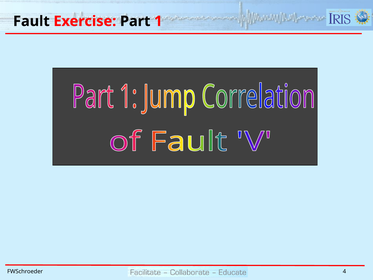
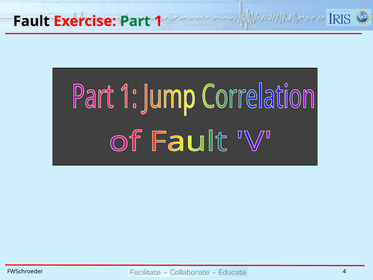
Part colour: black -> green (135, 21)
